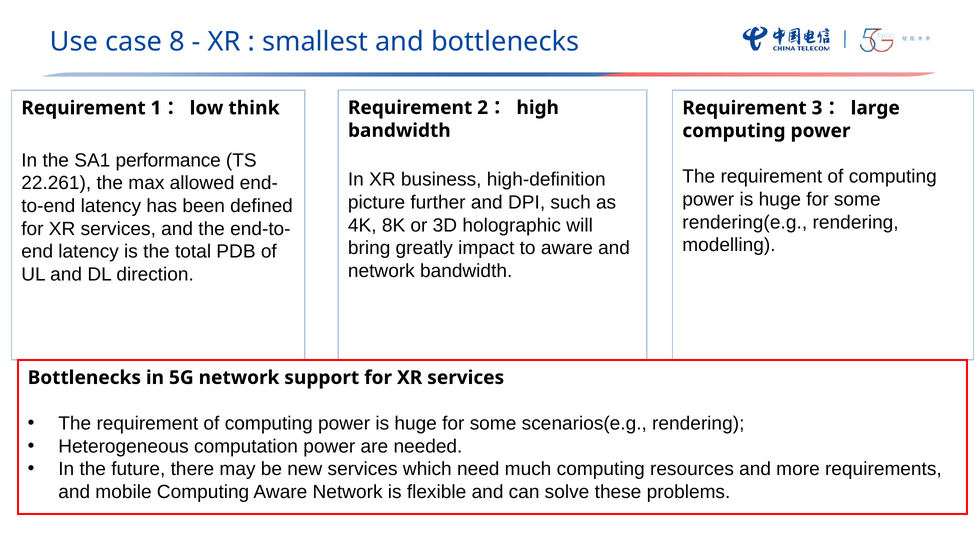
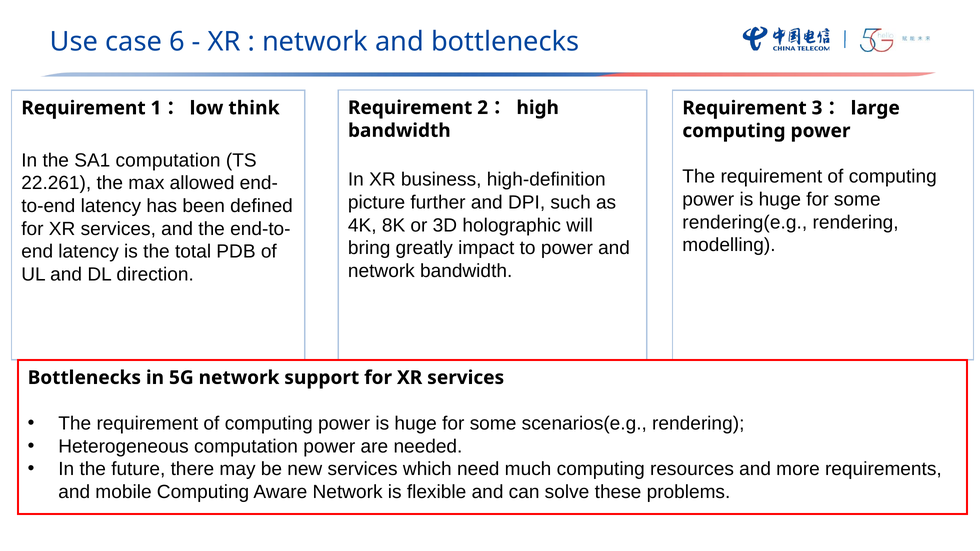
8: 8 -> 6 (177, 42)
smallest: smallest -> network (315, 42)
SA1 performance: performance -> computation (168, 160)
to aware: aware -> power (567, 248)
